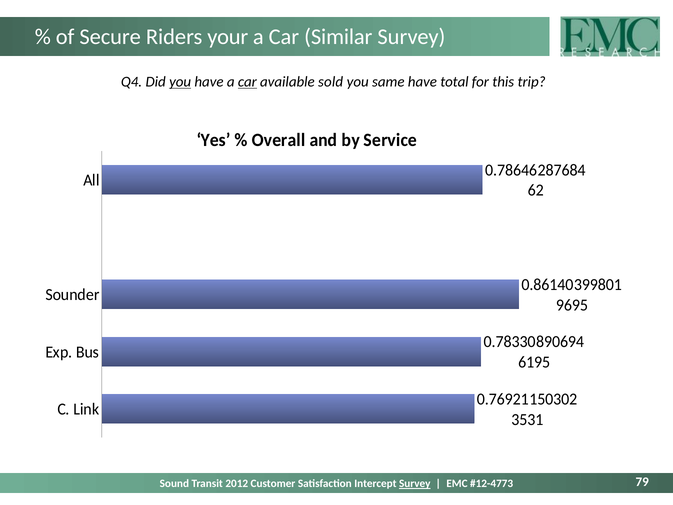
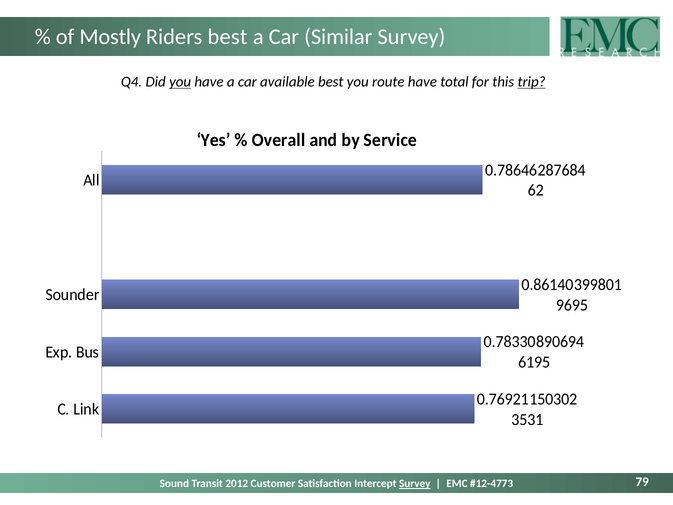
Secure: Secure -> Mostly (110, 37)
Riders your: your -> best (228, 37)
car underline: present -> none (247, 82)
available sold: sold -> best (331, 82)
same: same -> route (388, 82)
trip underline: none -> present (532, 82)
